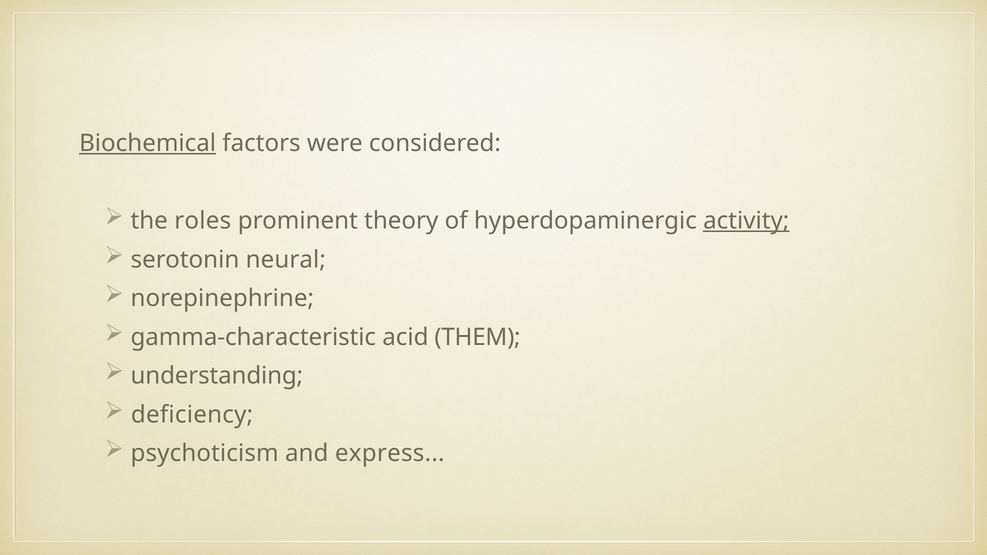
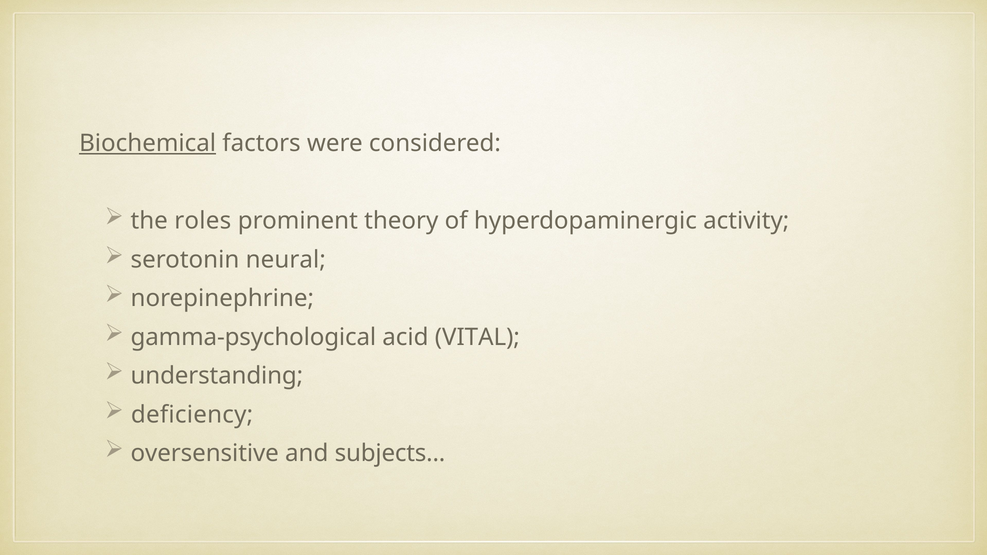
activity underline: present -> none (746, 221)
gamma-characteristic: gamma-characteristic -> gamma-psychological (253, 337)
THEM: THEM -> VITAL (477, 337)
psychoticism: psychoticism -> oversensitive (205, 454)
express: express -> subjects (390, 454)
